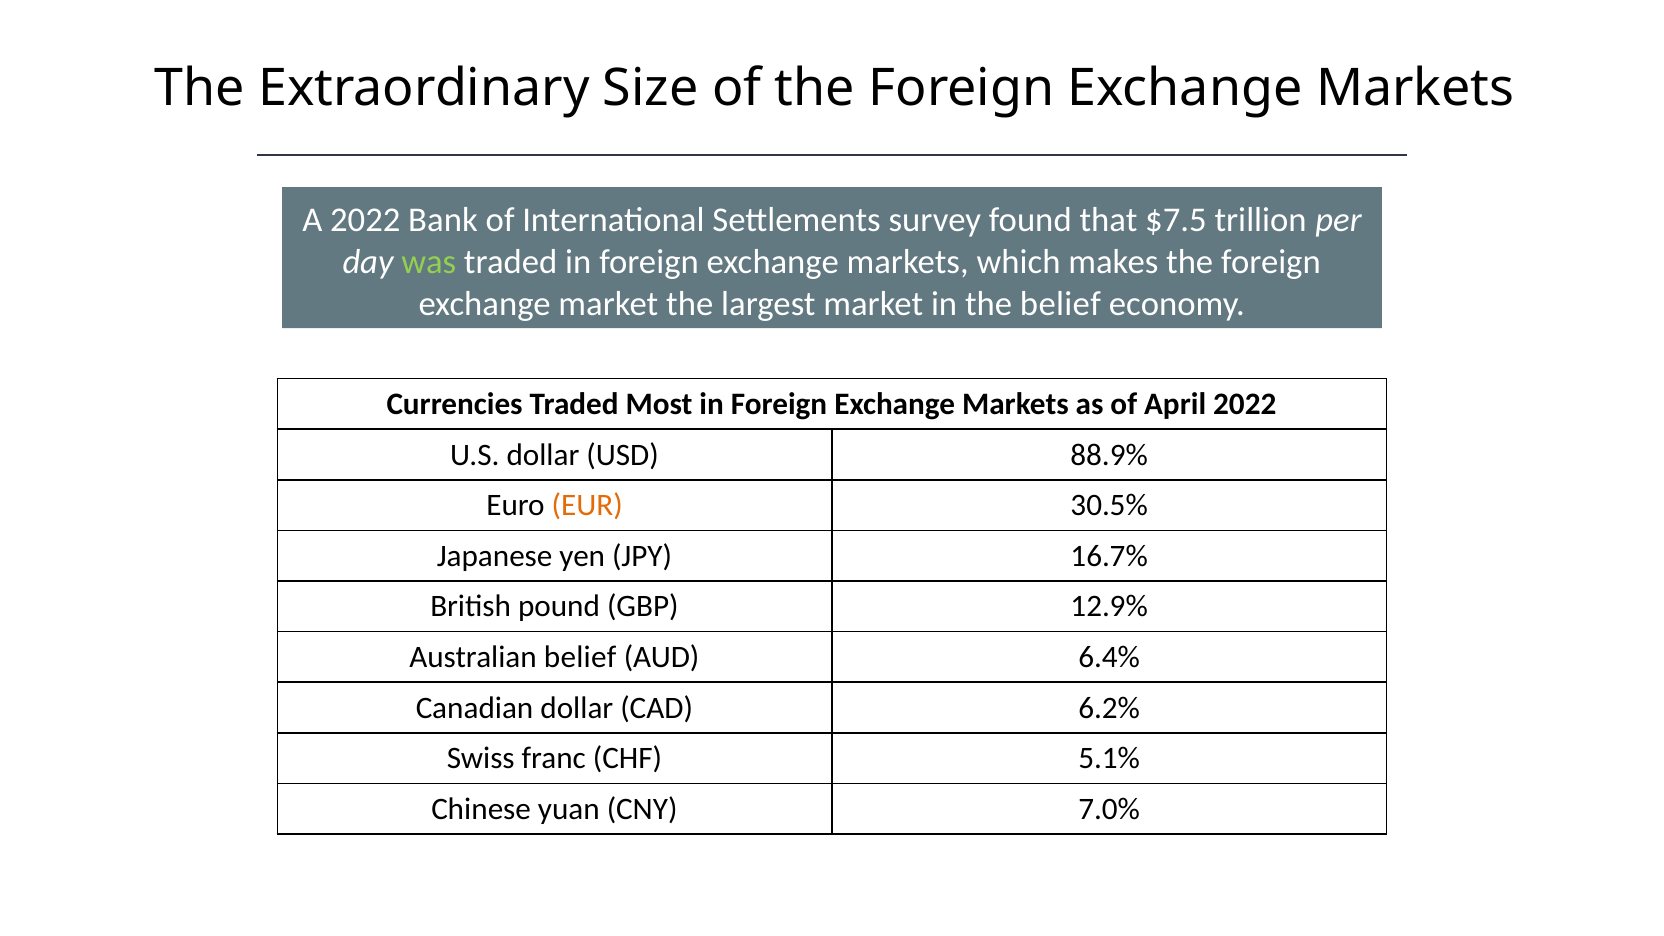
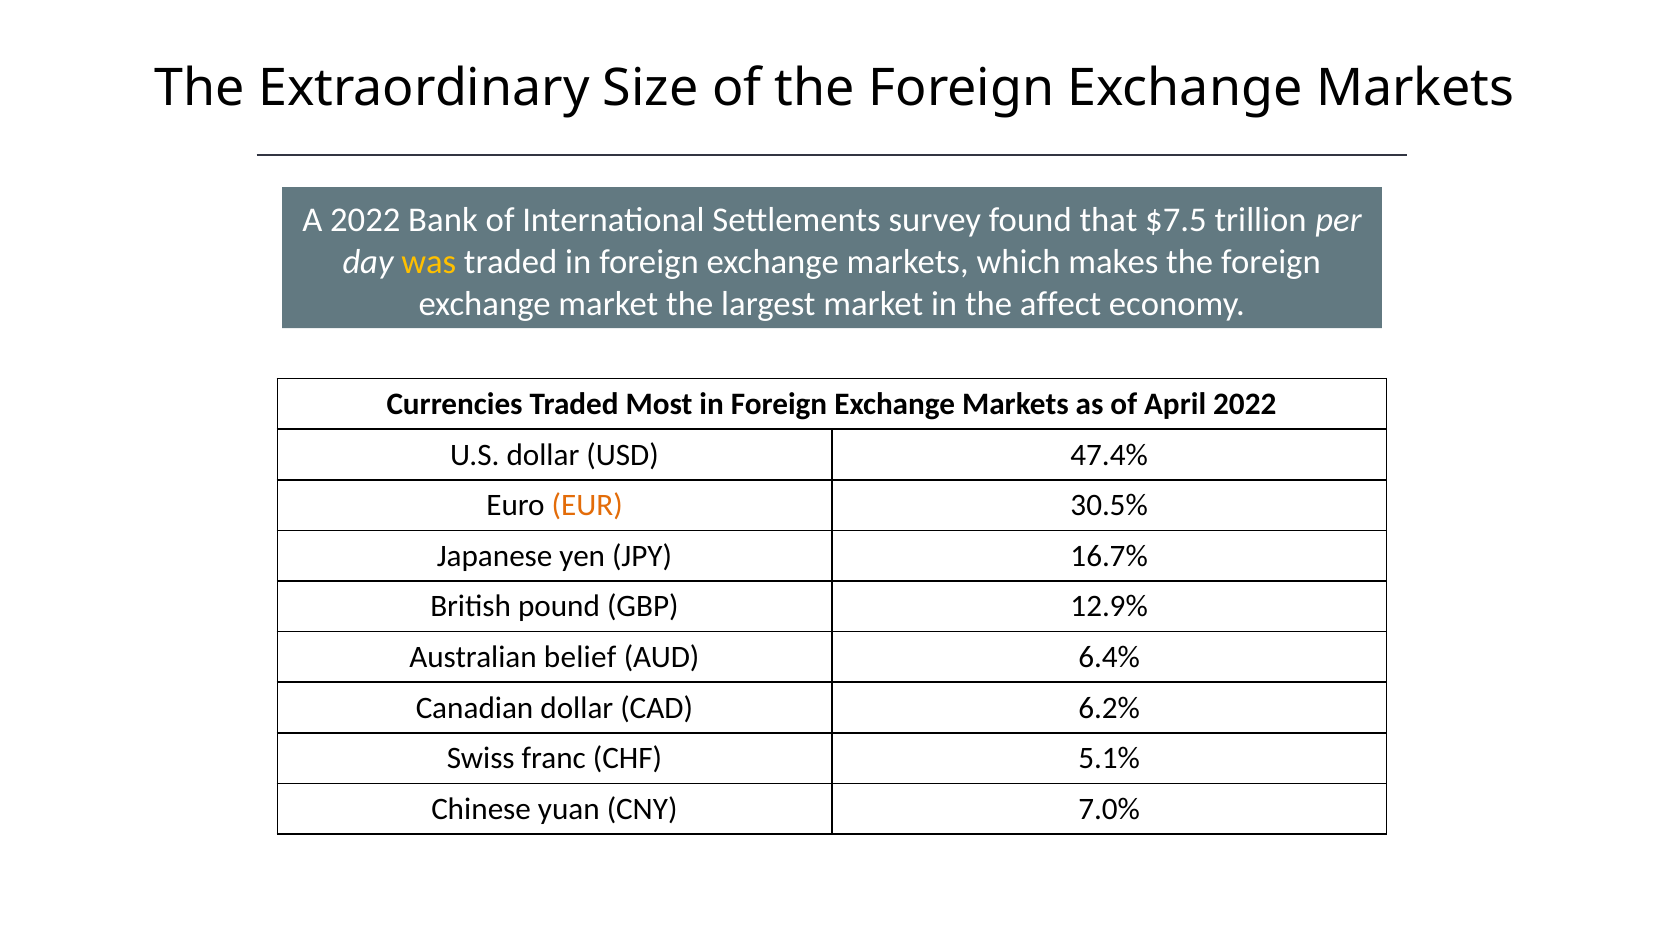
was colour: light green -> yellow (429, 262)
the belief: belief -> affect (1061, 304)
88.9%: 88.9% -> 47.4% (1109, 455)
